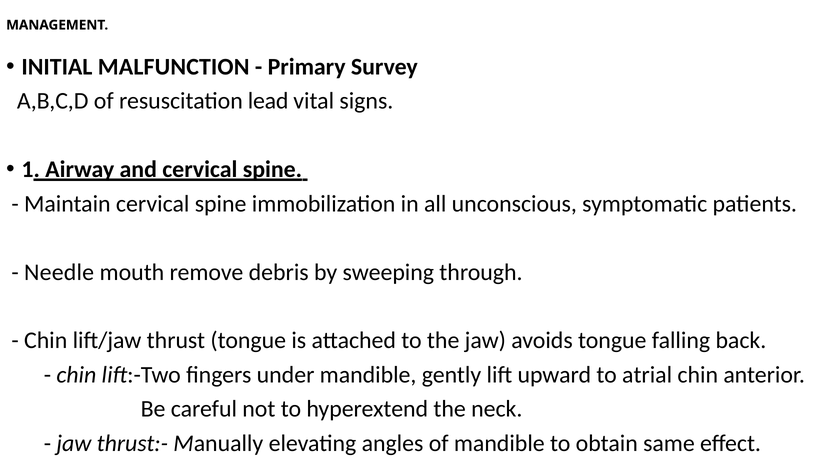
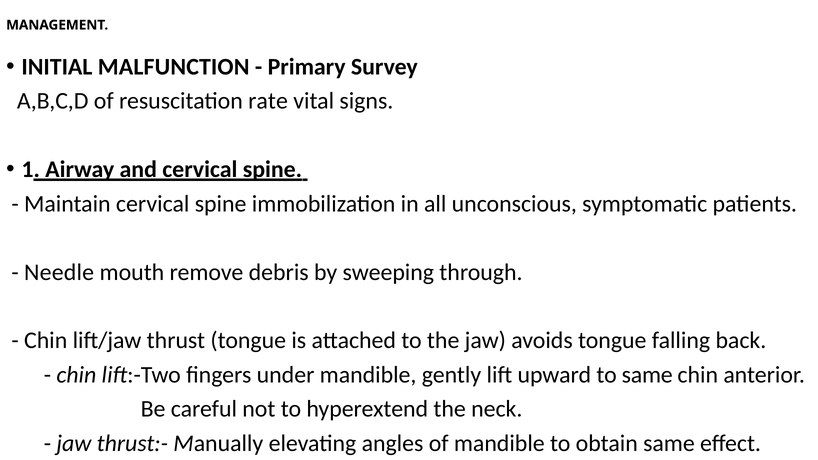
lead: lead -> rate (268, 101)
to atrial: atrial -> same (647, 375)
